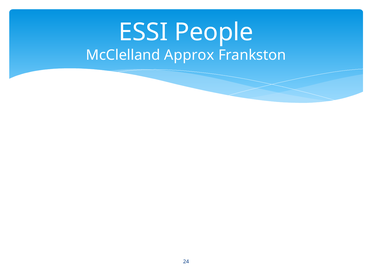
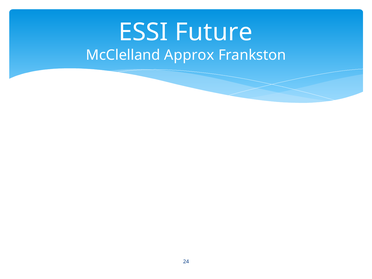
People: People -> Future (214, 32)
